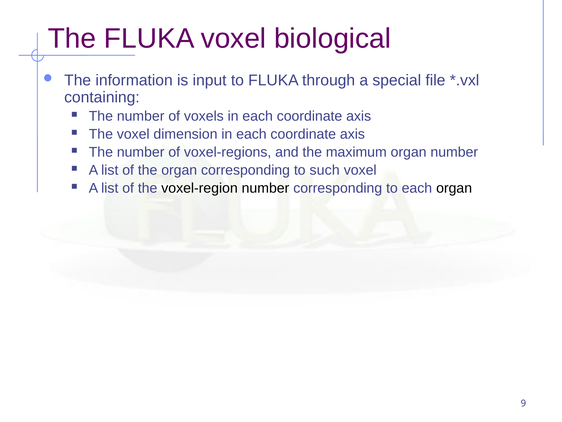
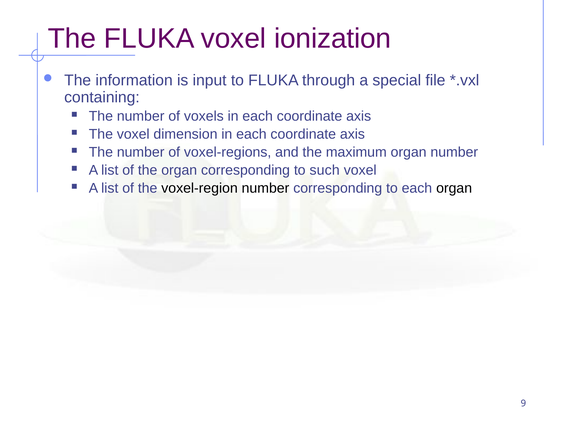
biological: biological -> ionization (333, 38)
